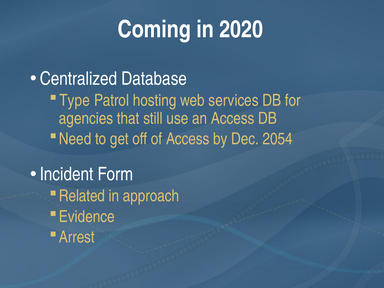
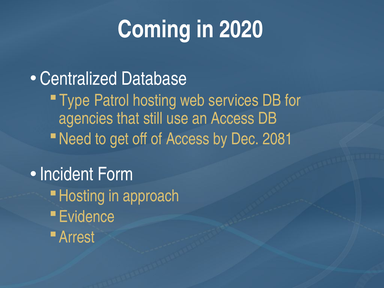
2054: 2054 -> 2081 (278, 139)
Related: Related -> Hosting (82, 196)
